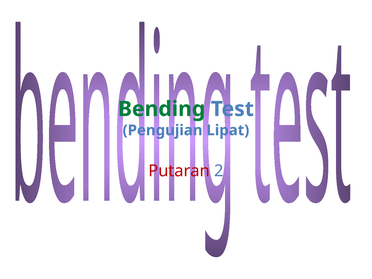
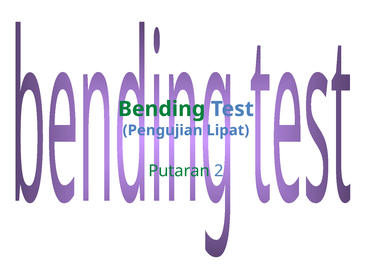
Putaran colour: red -> green (179, 171)
